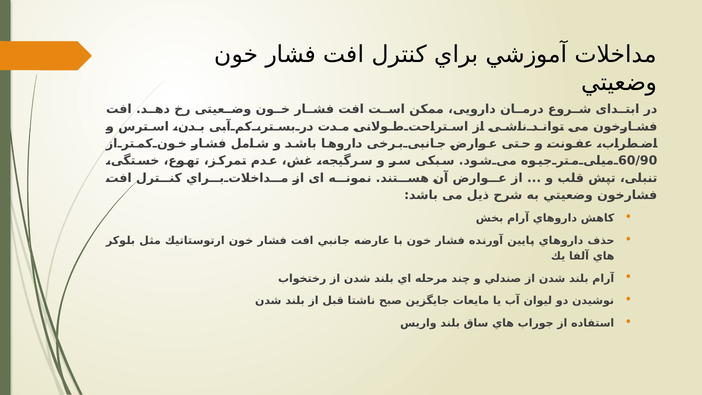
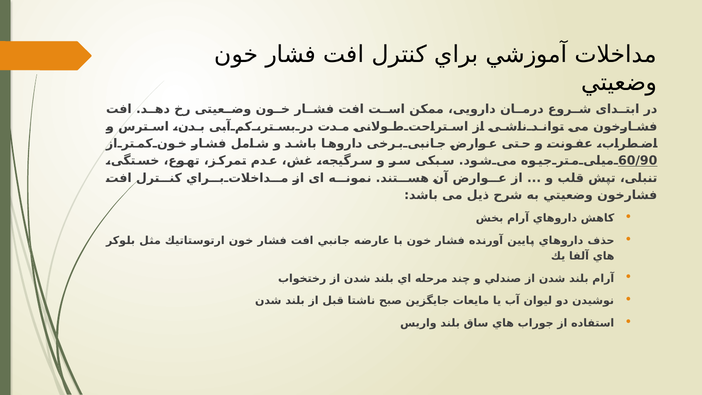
60/90 underline: none -> present (638, 161)
